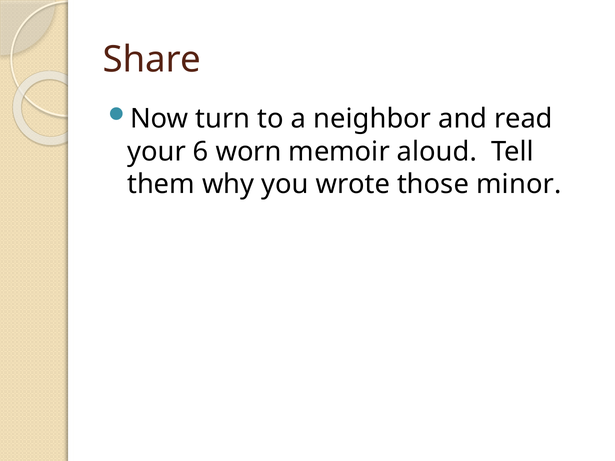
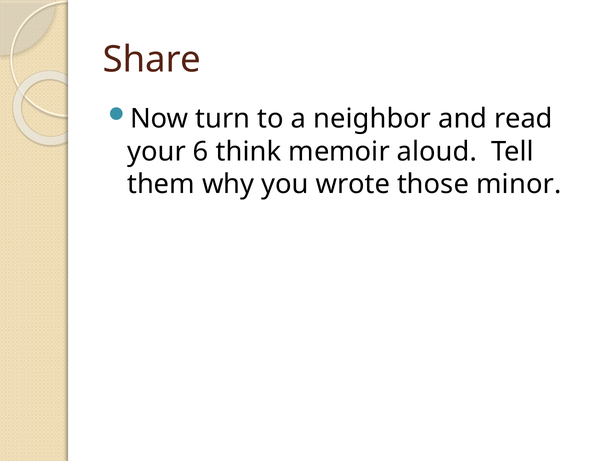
worn: worn -> think (248, 152)
